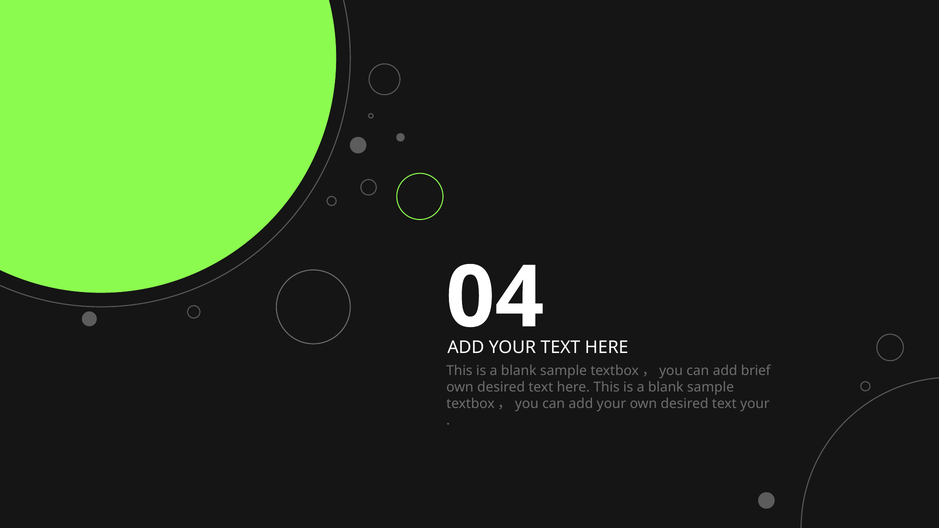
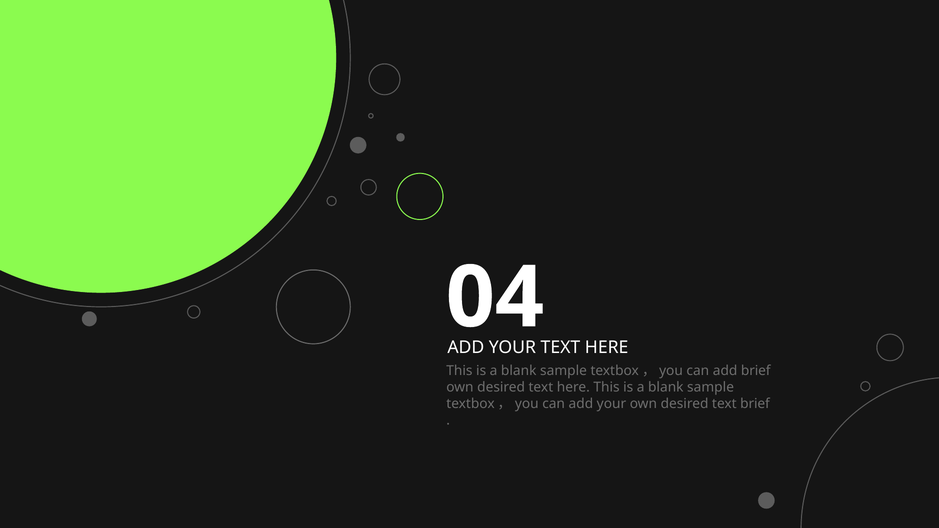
text your: your -> brief (755, 404)
